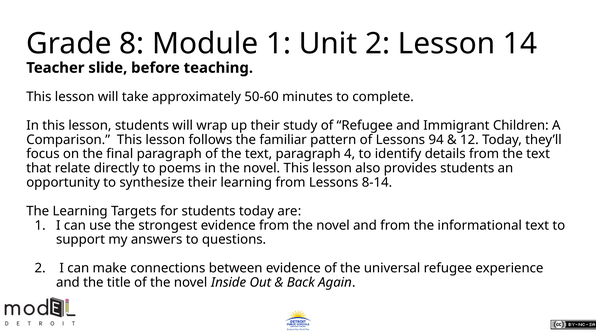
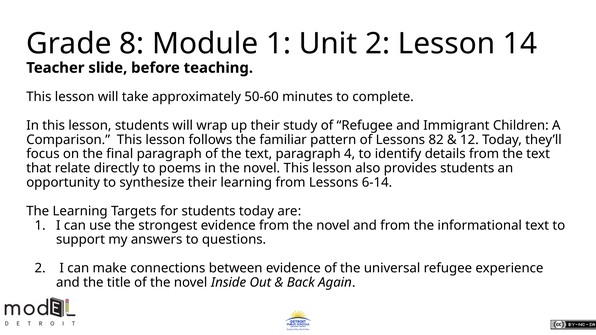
94: 94 -> 82 (436, 140)
8-14: 8-14 -> 6-14 (377, 183)
